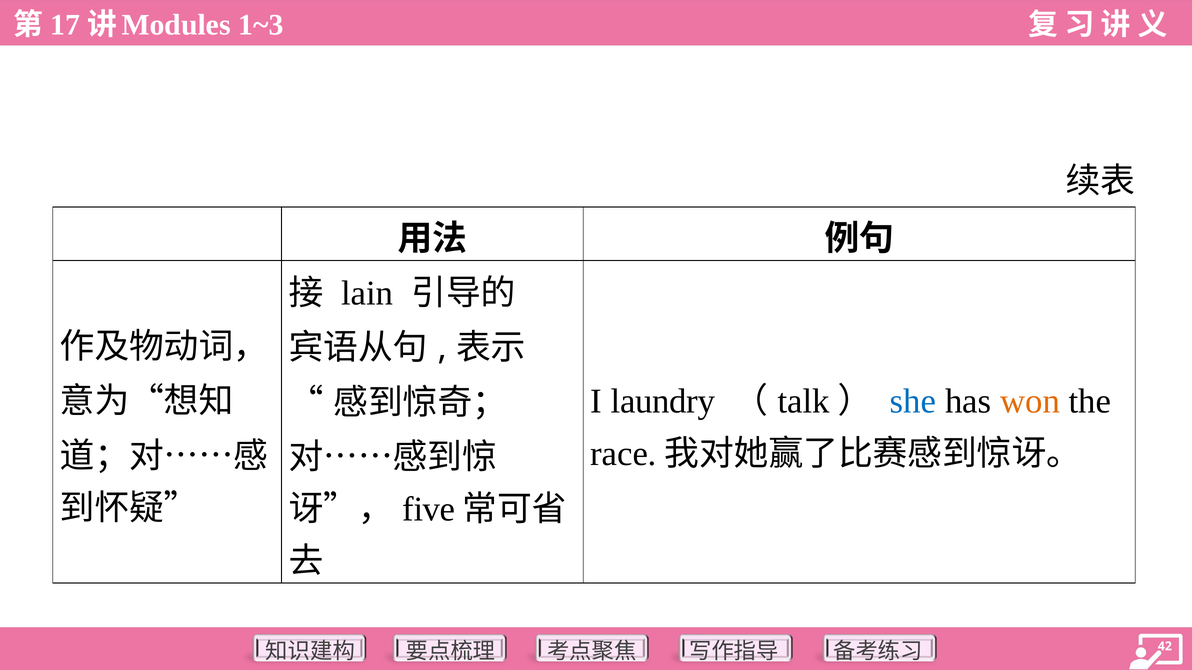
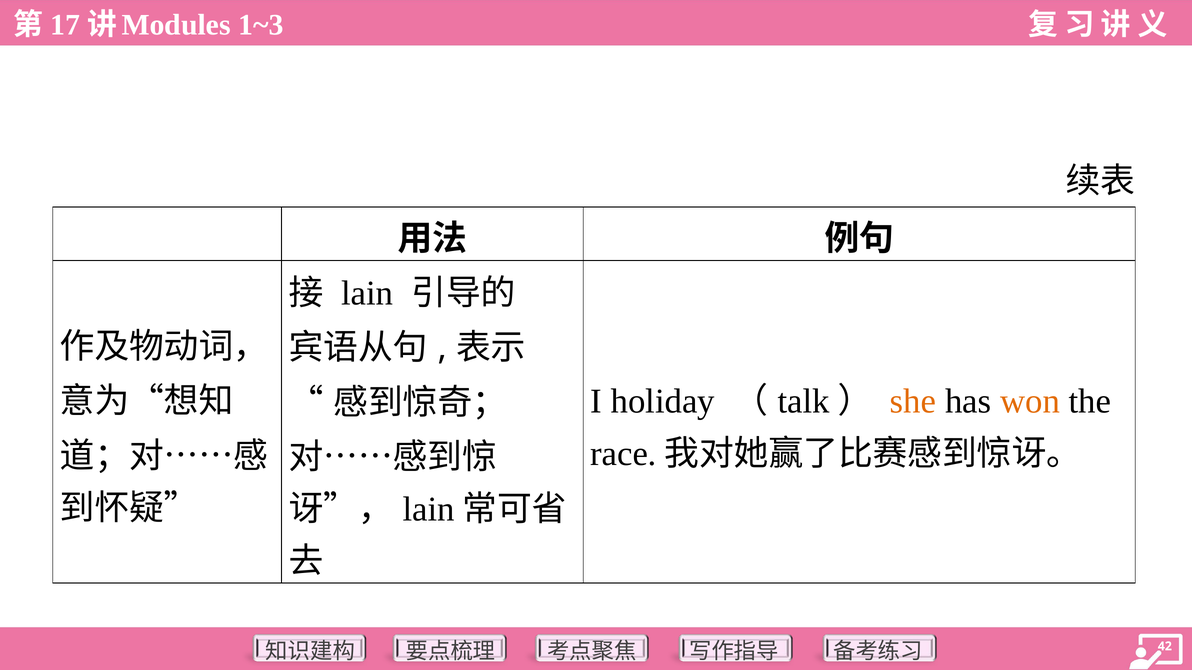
laundry: laundry -> holiday (663, 402)
she colour: blue -> orange (913, 402)
five: five -> lain (429, 510)
